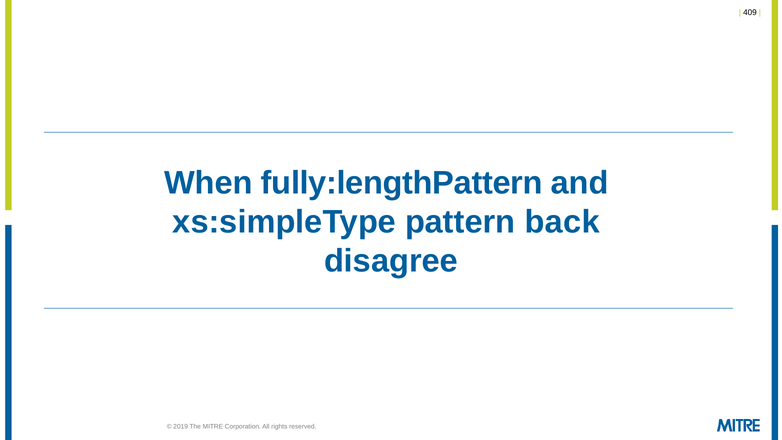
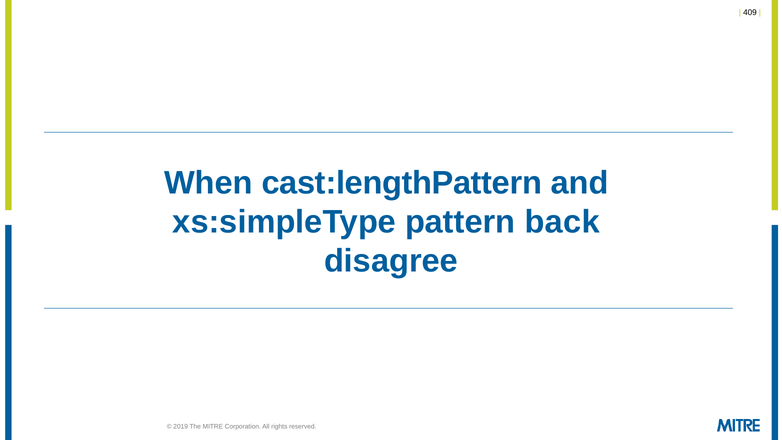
fully:lengthPattern: fully:lengthPattern -> cast:lengthPattern (402, 183)
